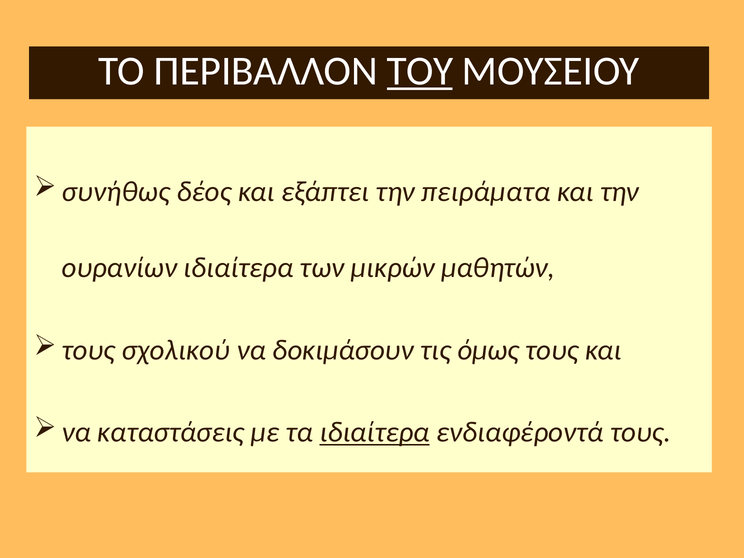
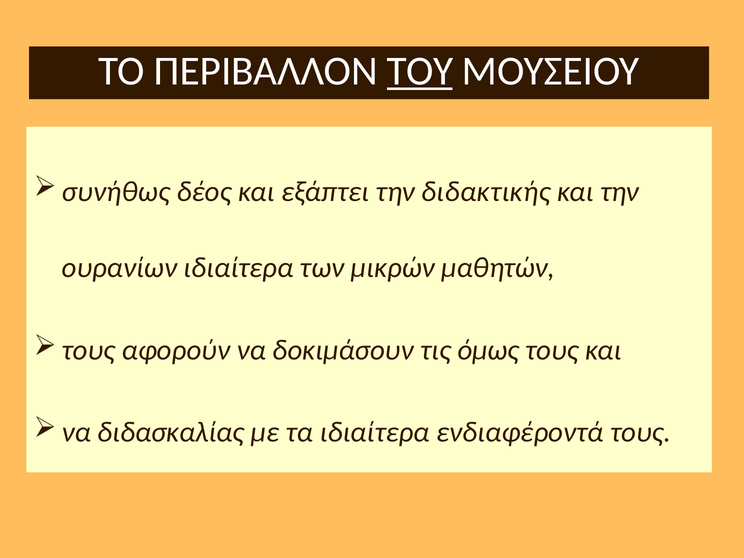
πειράματα: πειράματα -> διδακτικής (486, 192)
σχολικού: σχολικού -> αφορούν (176, 350)
καταστάσεις: καταστάσεις -> διδασκαλίας (171, 432)
ιδιαίτερα underline: present -> none (375, 432)
